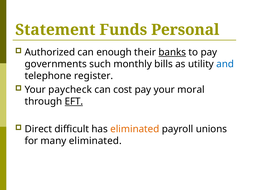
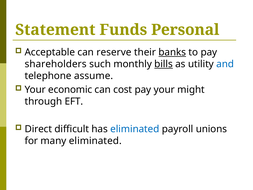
Authorized: Authorized -> Acceptable (50, 52)
enough: enough -> reserve (114, 52)
governments: governments -> shareholders (56, 64)
bills underline: none -> present (164, 64)
register: register -> assume (94, 76)
paycheck: paycheck -> economic (70, 90)
moral: moral -> might (191, 90)
EFT underline: present -> none (74, 101)
eliminated colour: orange -> blue (135, 129)
